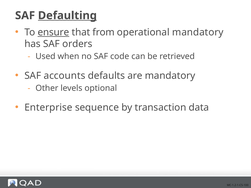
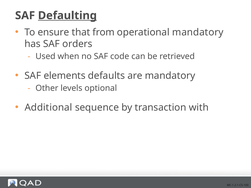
ensure underline: present -> none (53, 32)
accounts: accounts -> elements (65, 76)
Enterprise: Enterprise -> Additional (48, 108)
data: data -> with (199, 108)
